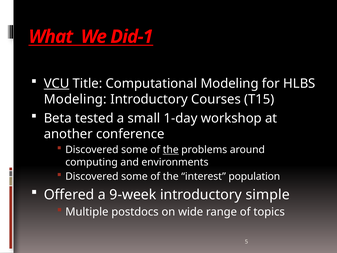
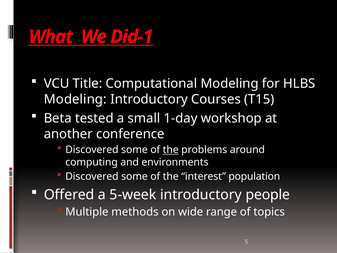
VCU underline: present -> none (57, 83)
9-week: 9-week -> 5-week (133, 195)
simple: simple -> people (268, 195)
postdocs: postdocs -> methods (135, 212)
